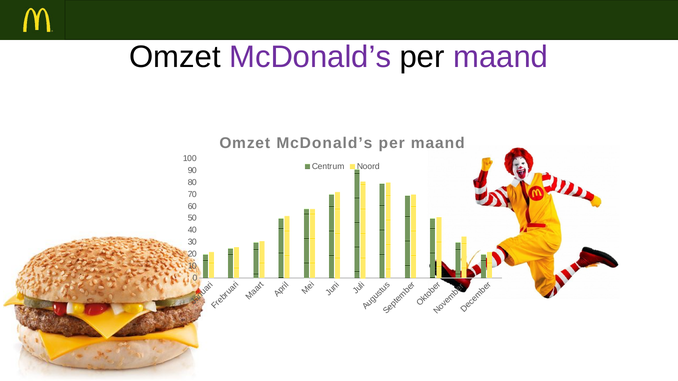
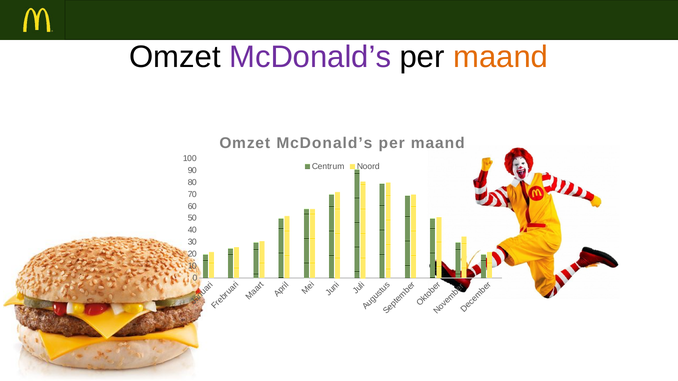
maand colour: purple -> orange (501, 57)
